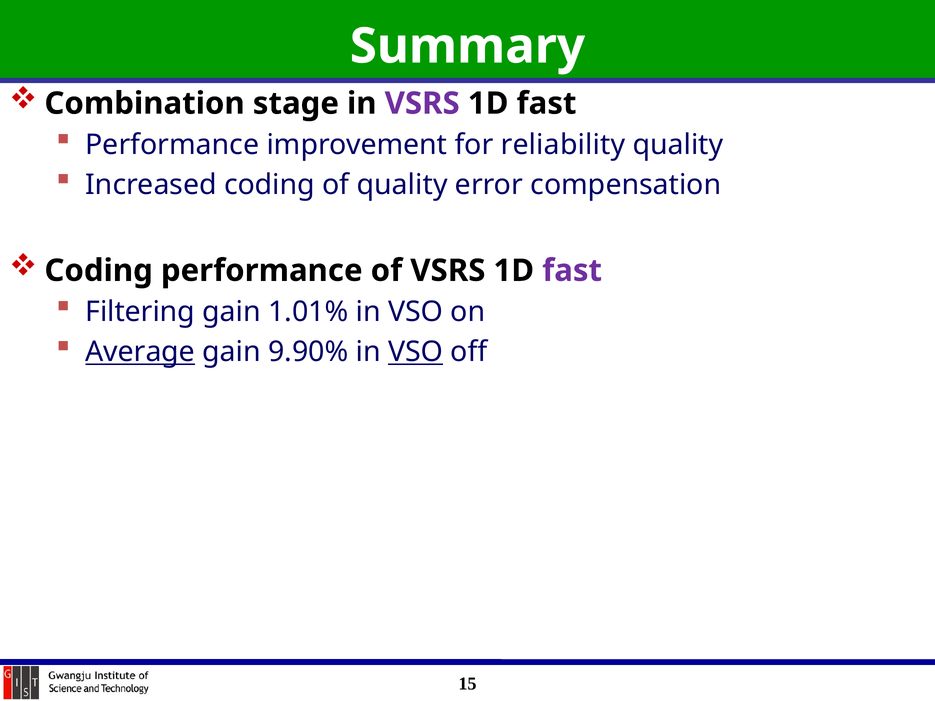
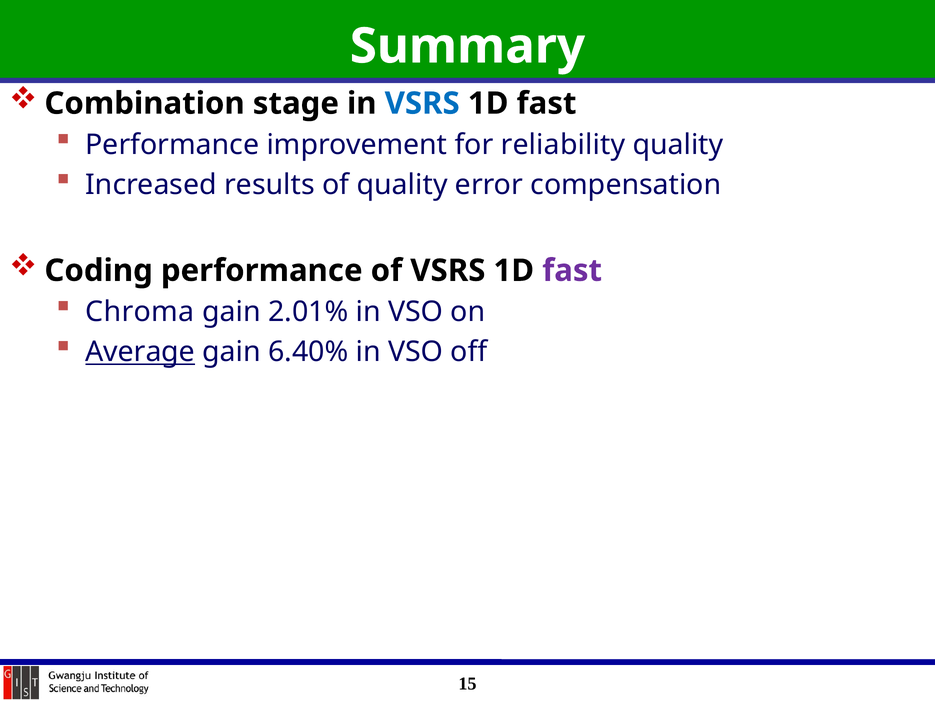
VSRS colour: purple -> blue (422, 103)
Increased coding: coding -> results (269, 185)
Filtering: Filtering -> Chroma (140, 312)
1.01%: 1.01% -> 2.01% (308, 312)
9.90%: 9.90% -> 6.40% (308, 352)
VSO underline: present -> none (416, 352)
